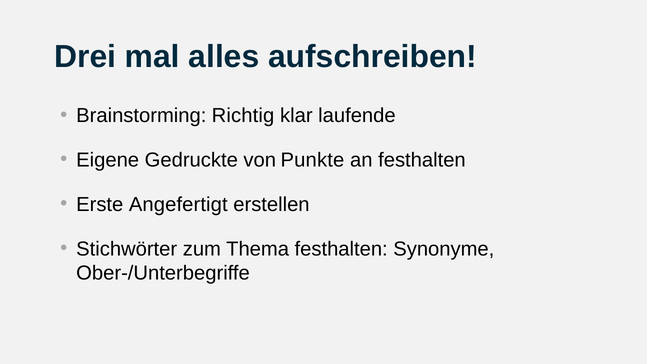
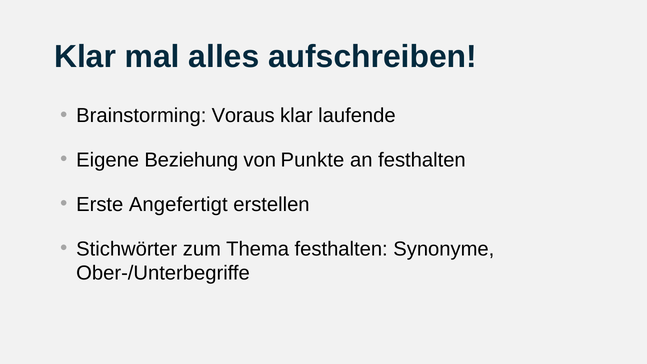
Drei: Drei -> Klar (85, 56)
Richtig: Richtig -> Voraus (243, 115)
Gedruckte: Gedruckte -> Beziehung (191, 160)
